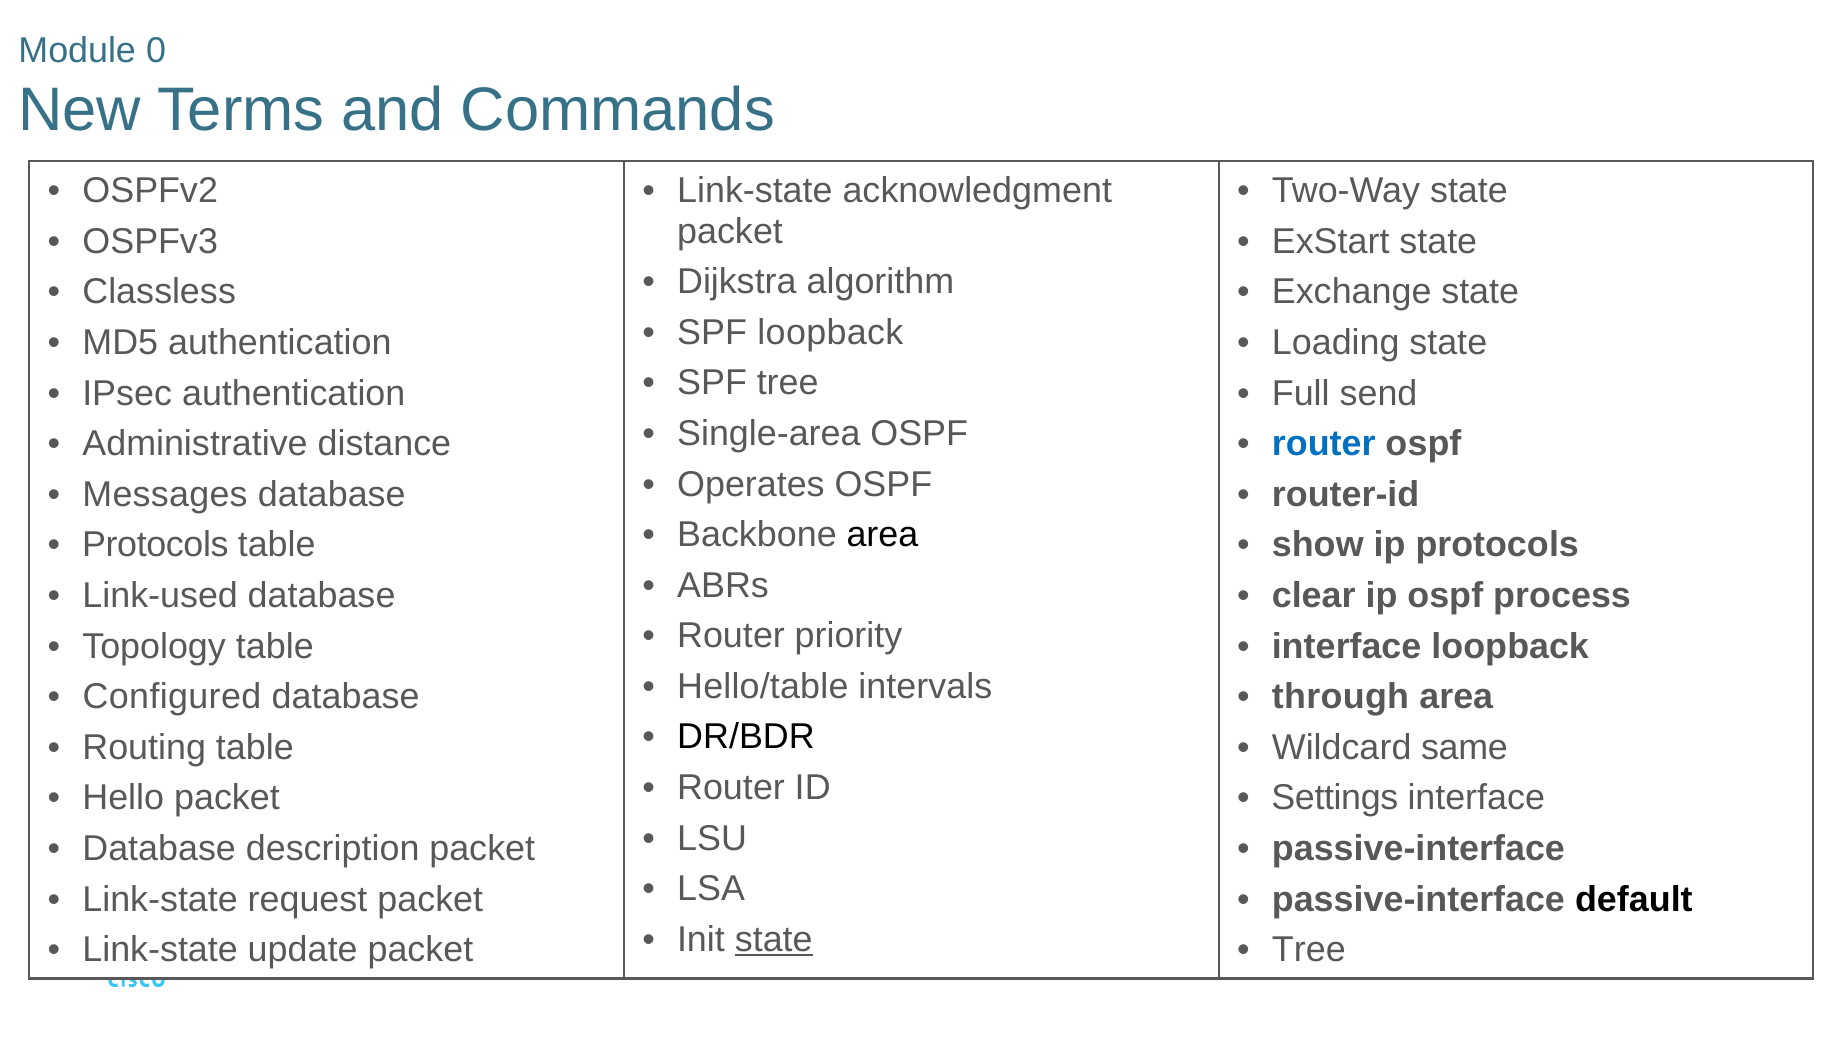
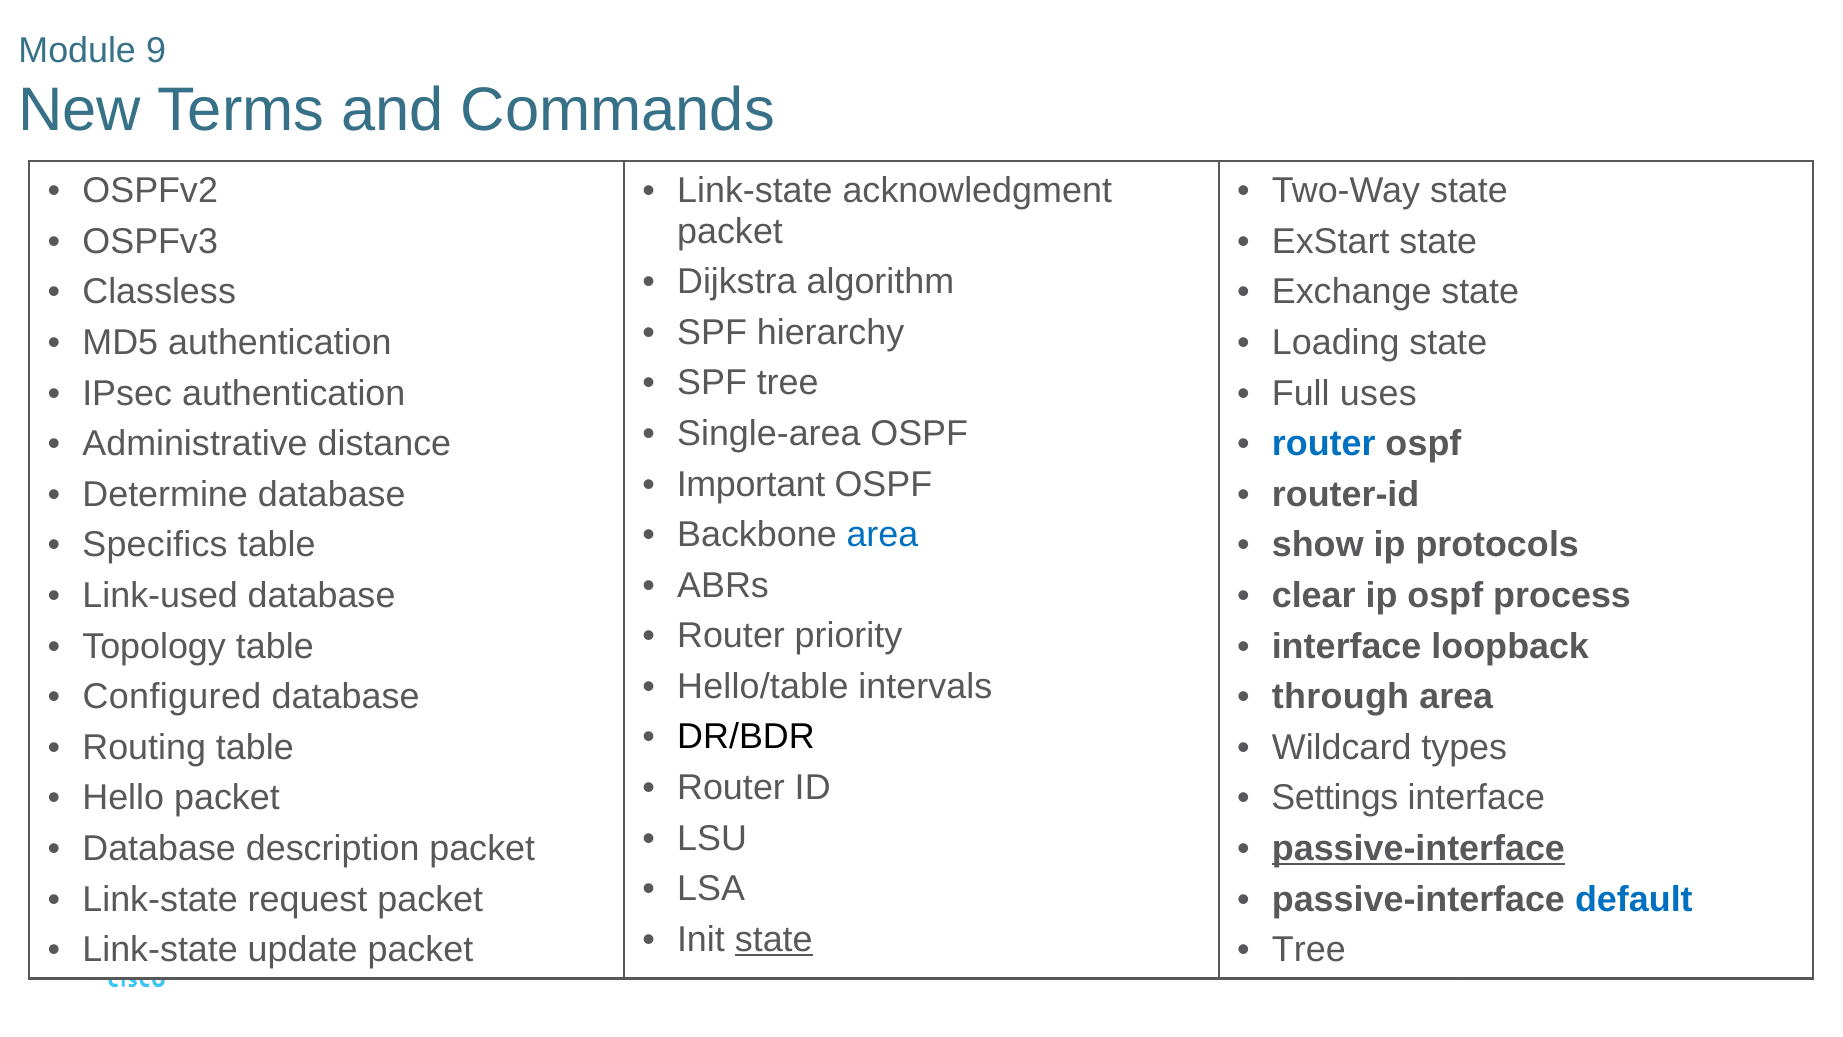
0: 0 -> 9 (156, 50)
SPF loopback: loopback -> hierarchy (831, 332)
send: send -> uses (1378, 393)
Operates: Operates -> Important (751, 484)
Messages: Messages -> Determine (165, 494)
area colour: black -> blue (882, 535)
Protocols: Protocols -> Specifics (155, 545)
same: same -> types (1464, 747)
passive-interface underline: none -> present (1418, 848)
default colour: black -> blue (1634, 899)
